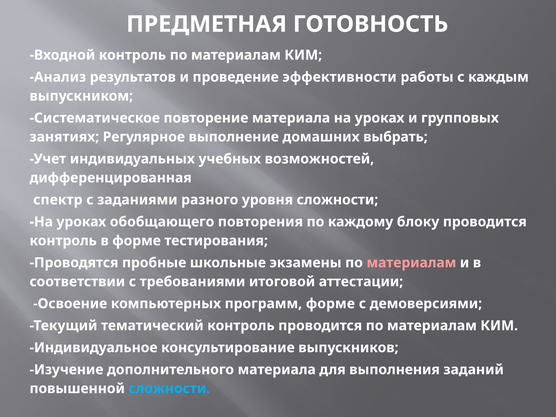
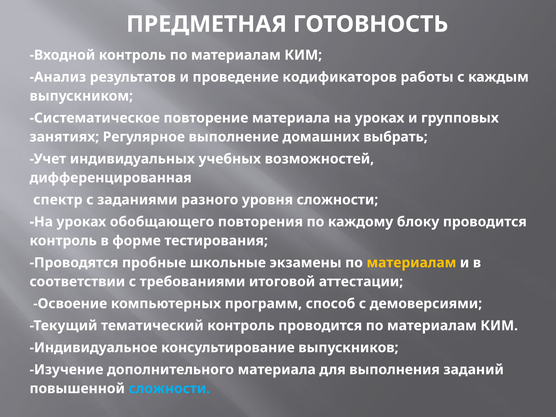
эффективности: эффективности -> кодификаторов (340, 77)
материалам colour: pink -> yellow (411, 263)
программ форме: форме -> способ (330, 304)
